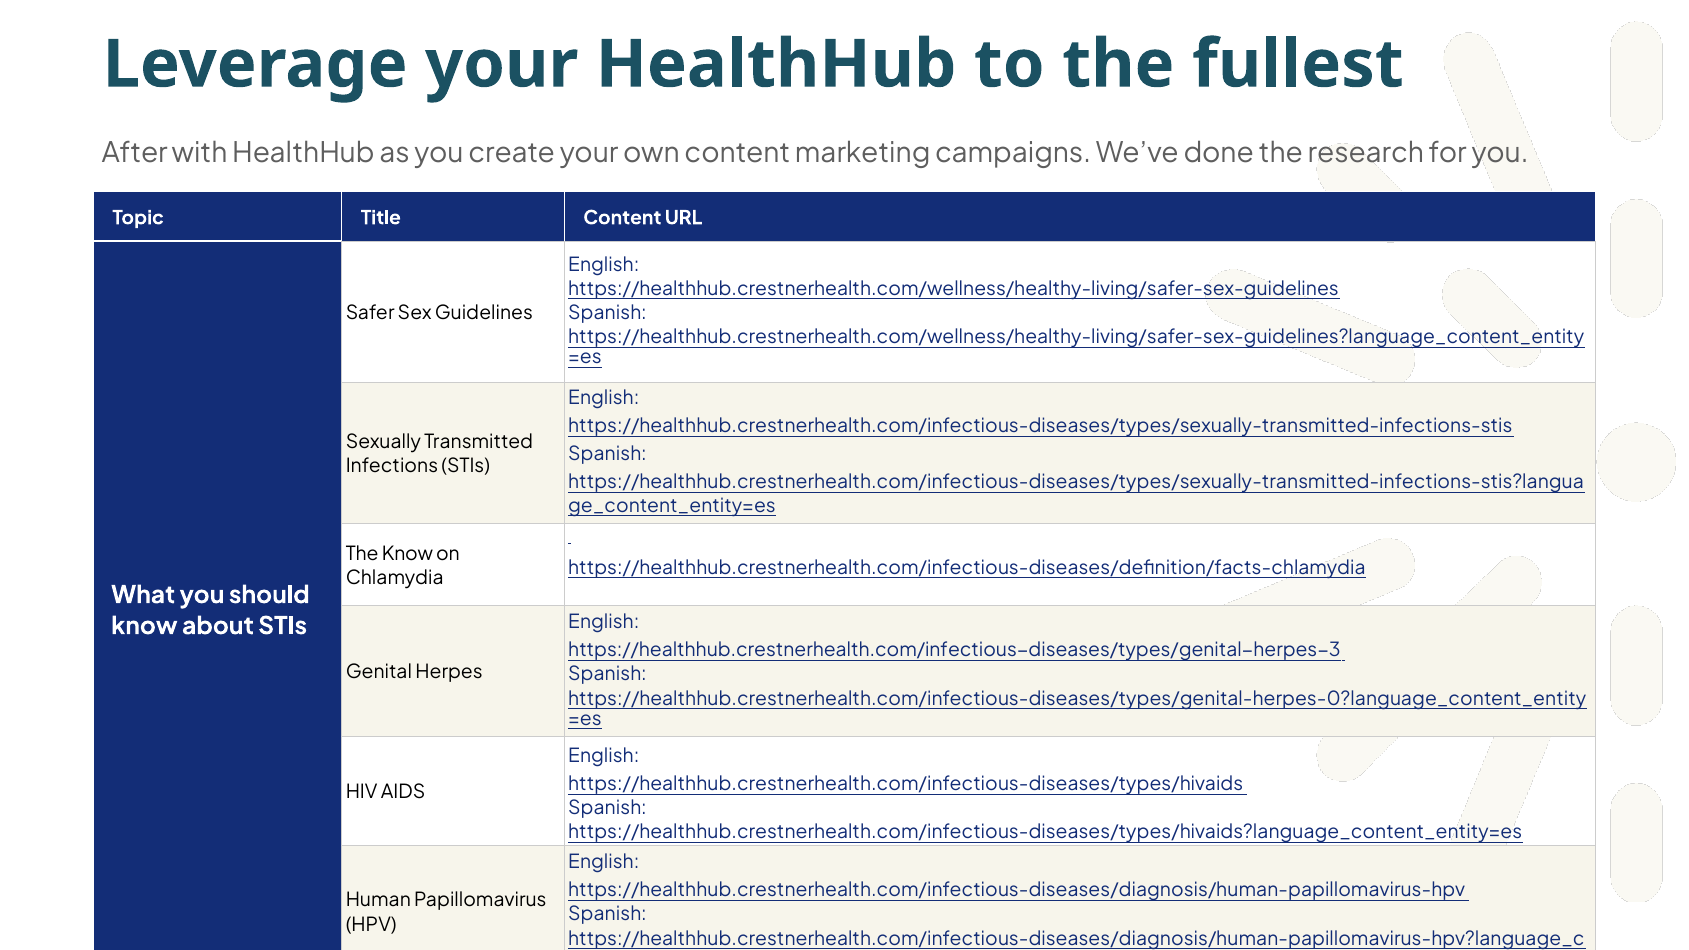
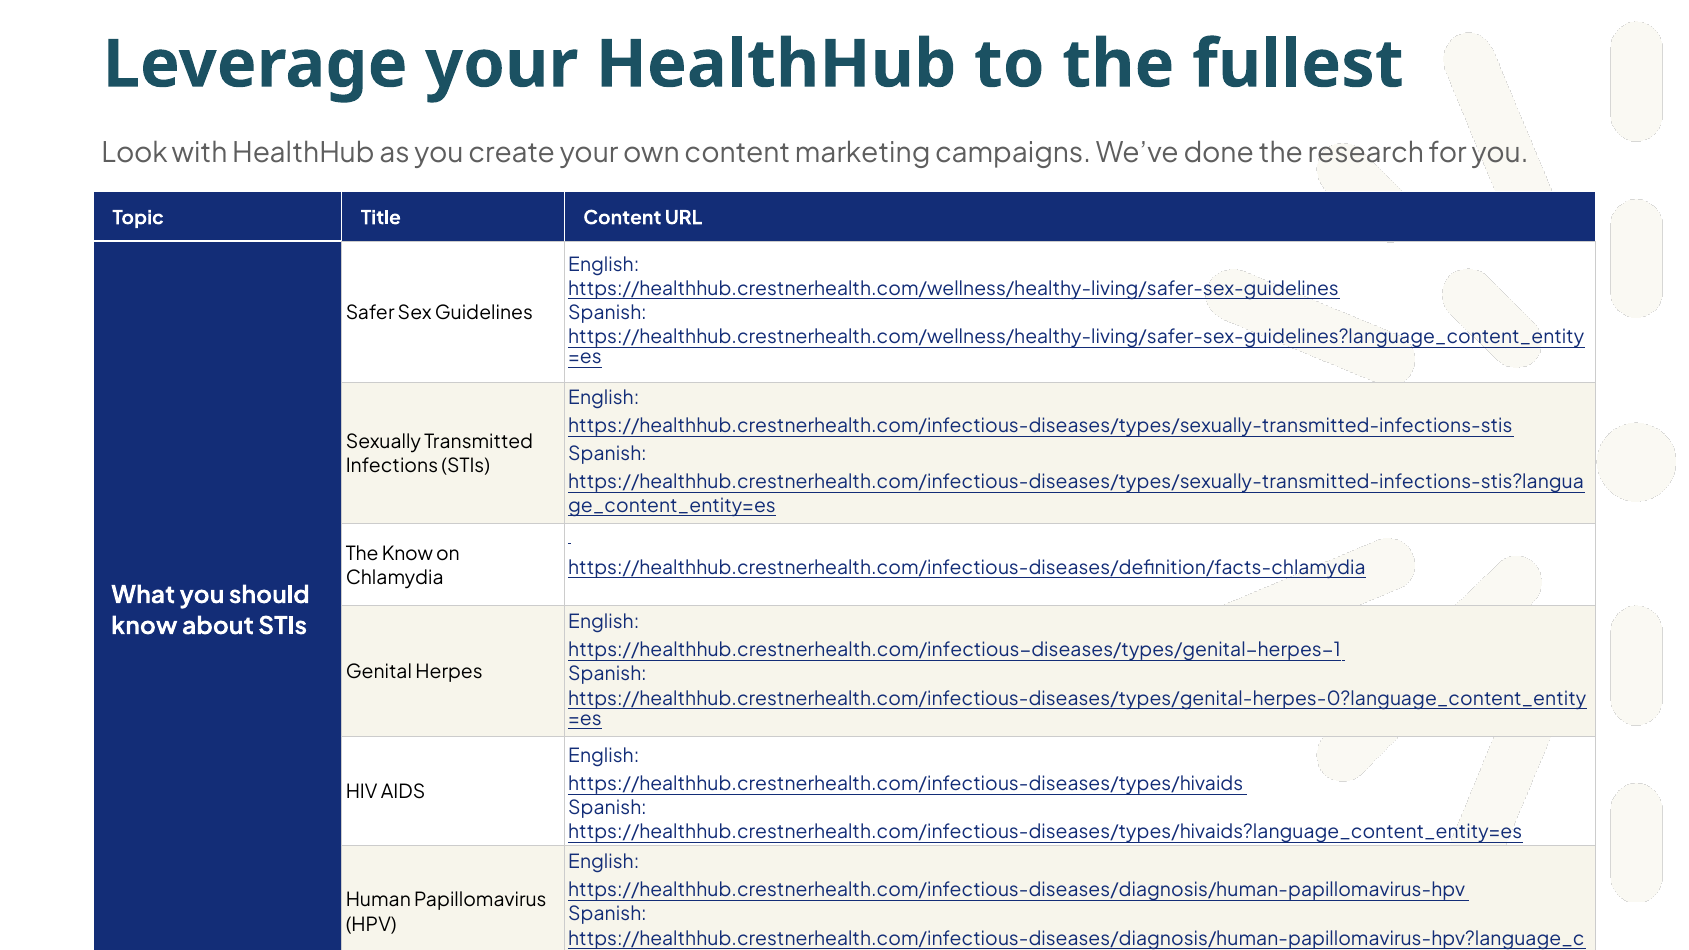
After: After -> Look (135, 153)
https://healthhub.crestnerhealth.com/infectious-diseases/types/genital-herpes-3: https://healthhub.crestnerhealth.com/infectious-diseases/types/genital-herpes-3 -> https://healthhub.crestnerhealth.com/infectious-diseases/types/genital-herpes-1 (954, 650)
